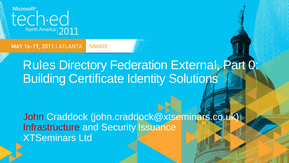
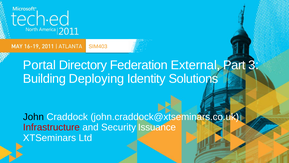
Rules: Rules -> Portal (39, 65)
0: 0 -> 3 (254, 65)
Certificate: Certificate -> Deploying (96, 79)
John colour: red -> black (33, 117)
